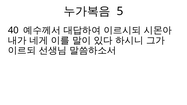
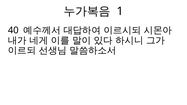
5: 5 -> 1 (120, 11)
